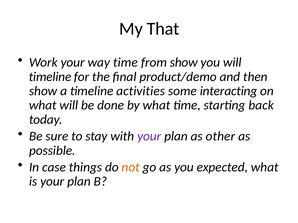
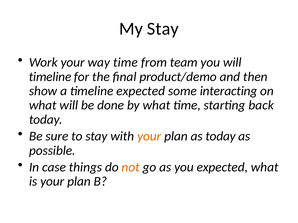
My That: That -> Stay (163, 29)
from show: show -> team (184, 63)
timeline activities: activities -> expected (141, 91)
your colour: purple -> orange (149, 136)
as other: other -> today (221, 136)
